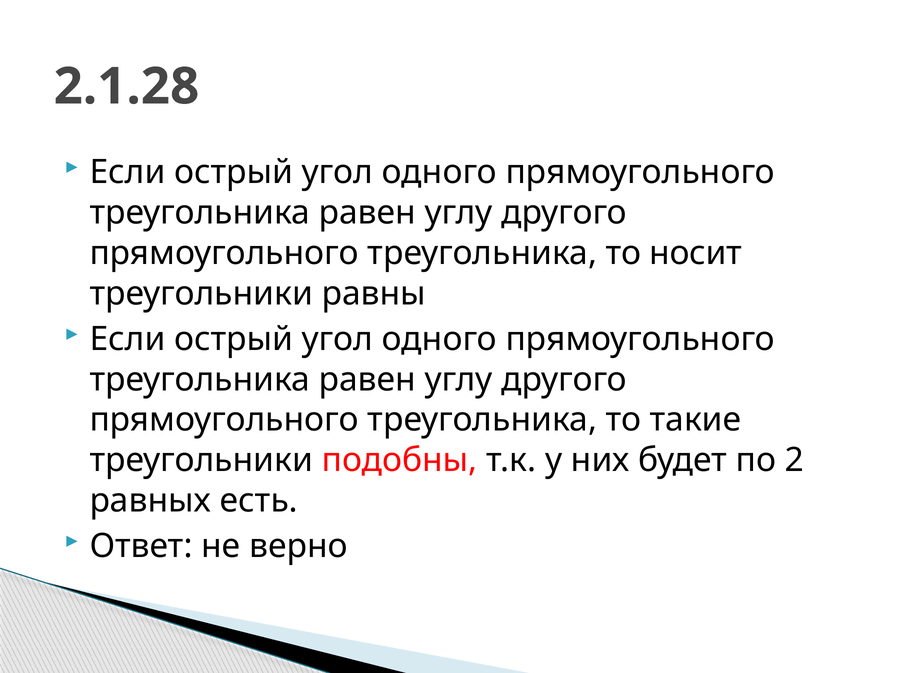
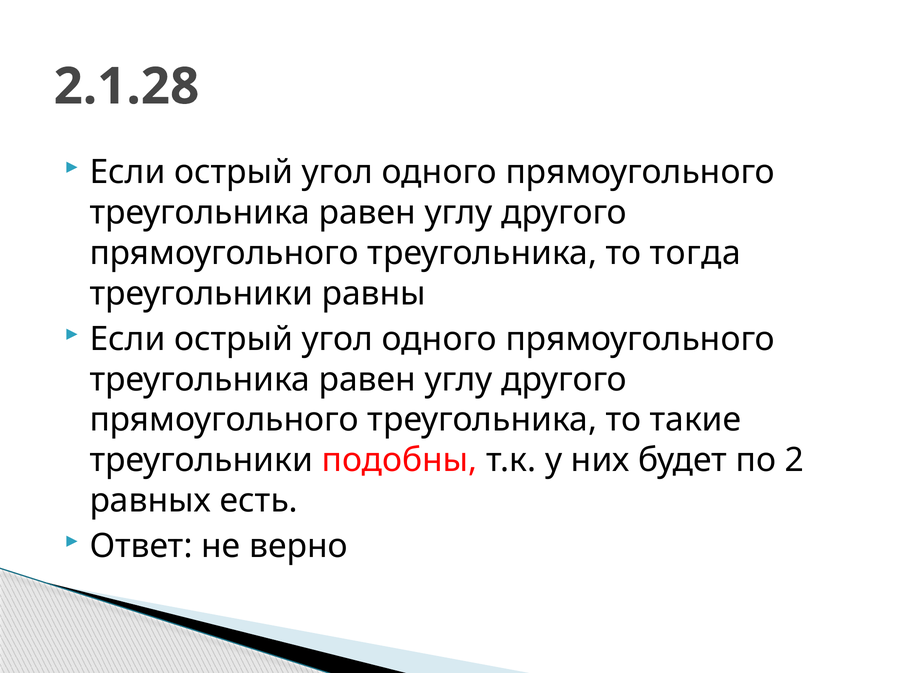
носит: носит -> тогда (695, 253)
